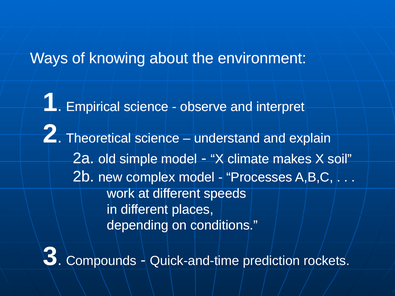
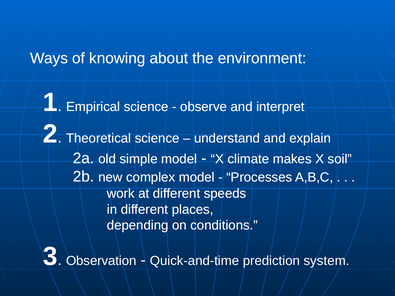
Compounds: Compounds -> Observation (101, 261)
rockets: rockets -> system (327, 261)
